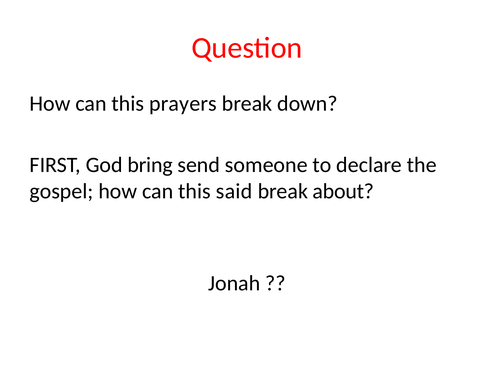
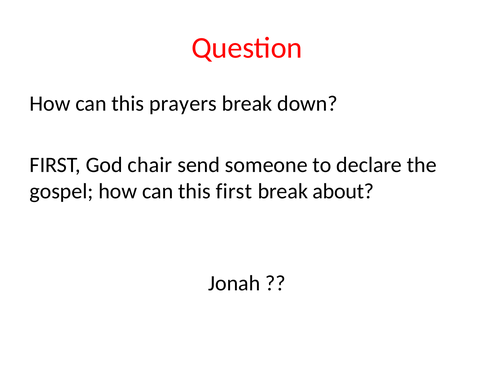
bring: bring -> chair (150, 165)
this said: said -> first (234, 191)
